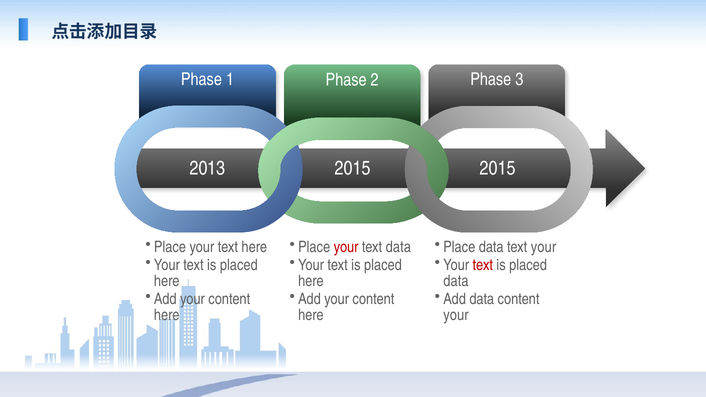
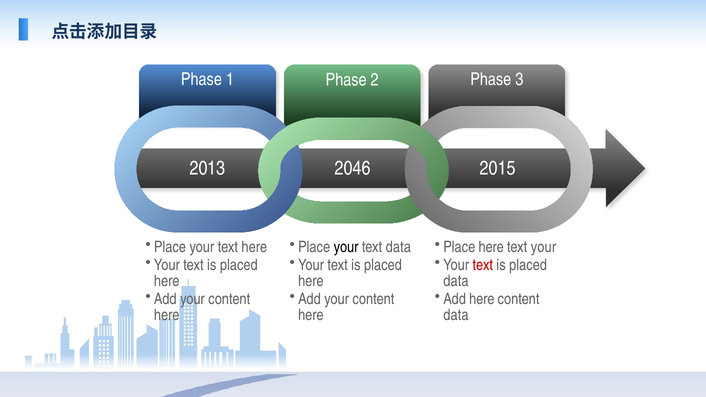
2015: 2015 -> 2046 (353, 168)
your colour: red -> black (346, 247)
Place data: data -> here (491, 247)
Add data: data -> here (482, 299)
your: your -> data (456, 315)
